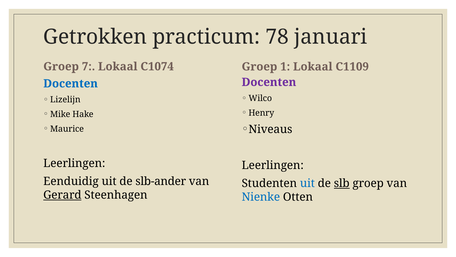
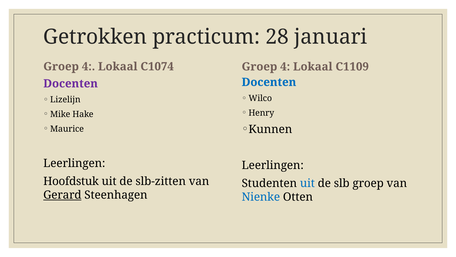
78: 78 -> 28 (277, 37)
7: 7 -> 4 (88, 66)
1: 1 -> 4 (285, 67)
Docenten colour: purple -> blue (269, 82)
Docenten colour: blue -> purple (71, 83)
Niveaus: Niveaus -> Kunnen (270, 129)
Eenduidig: Eenduidig -> Hoofdstuk (71, 181)
slb-ander: slb-ander -> slb-zitten (161, 181)
slb underline: present -> none (342, 183)
